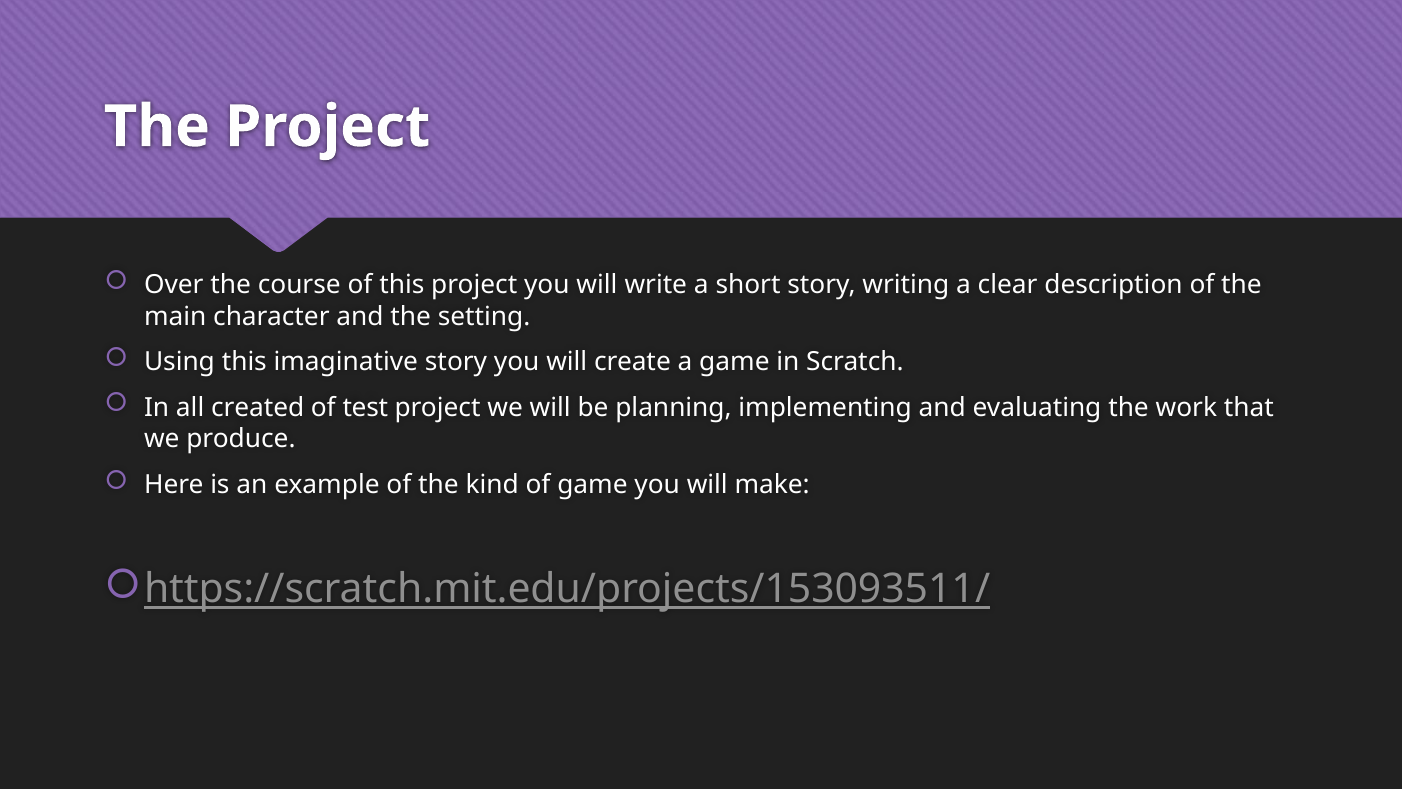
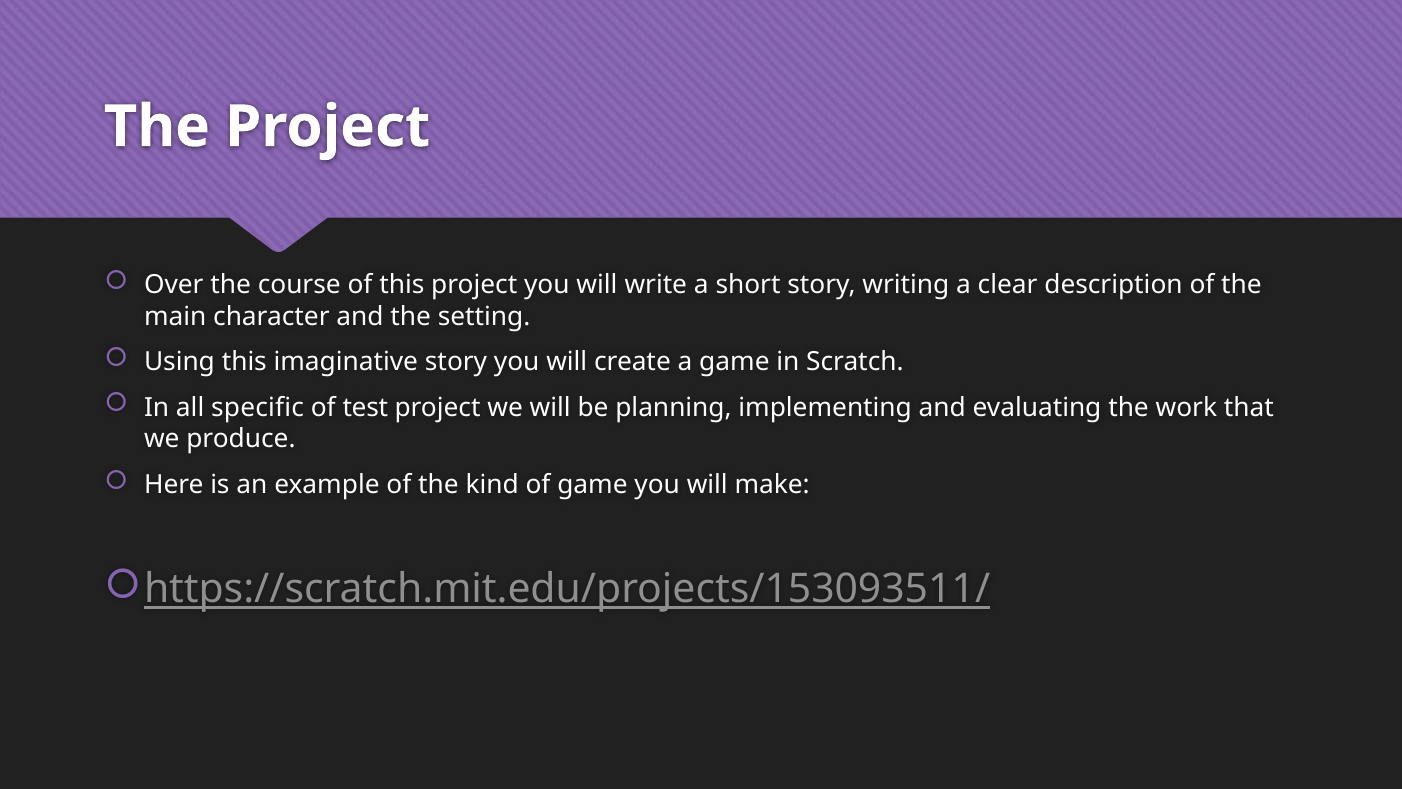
created: created -> specific (258, 407)
